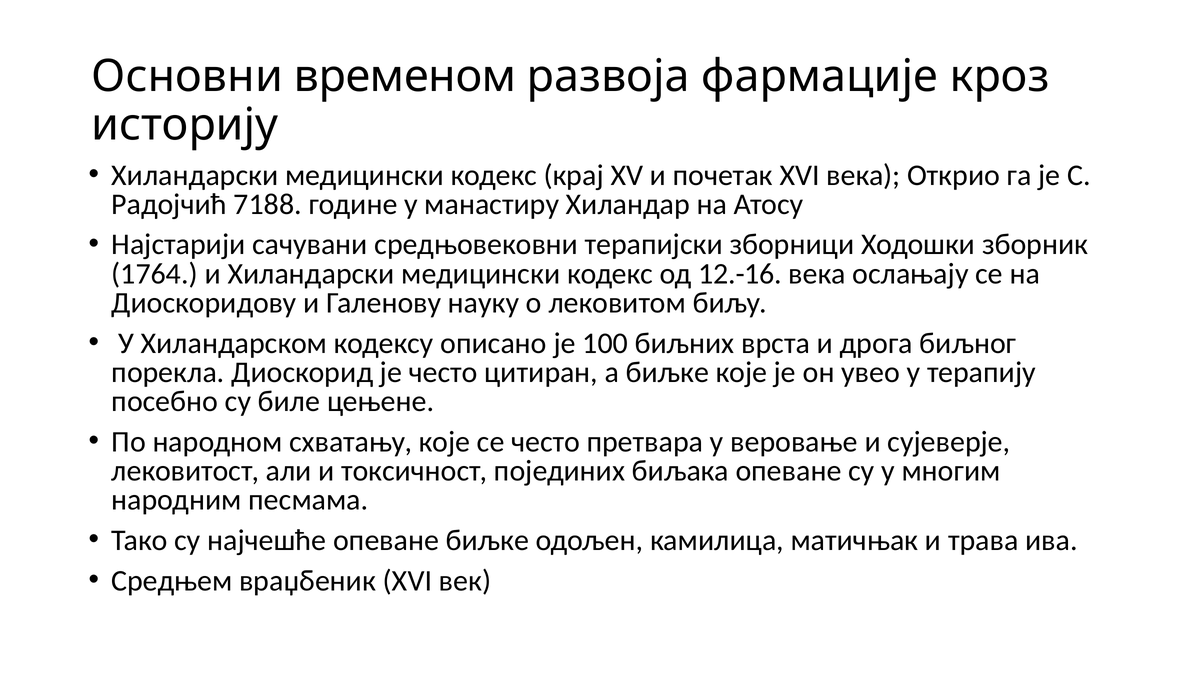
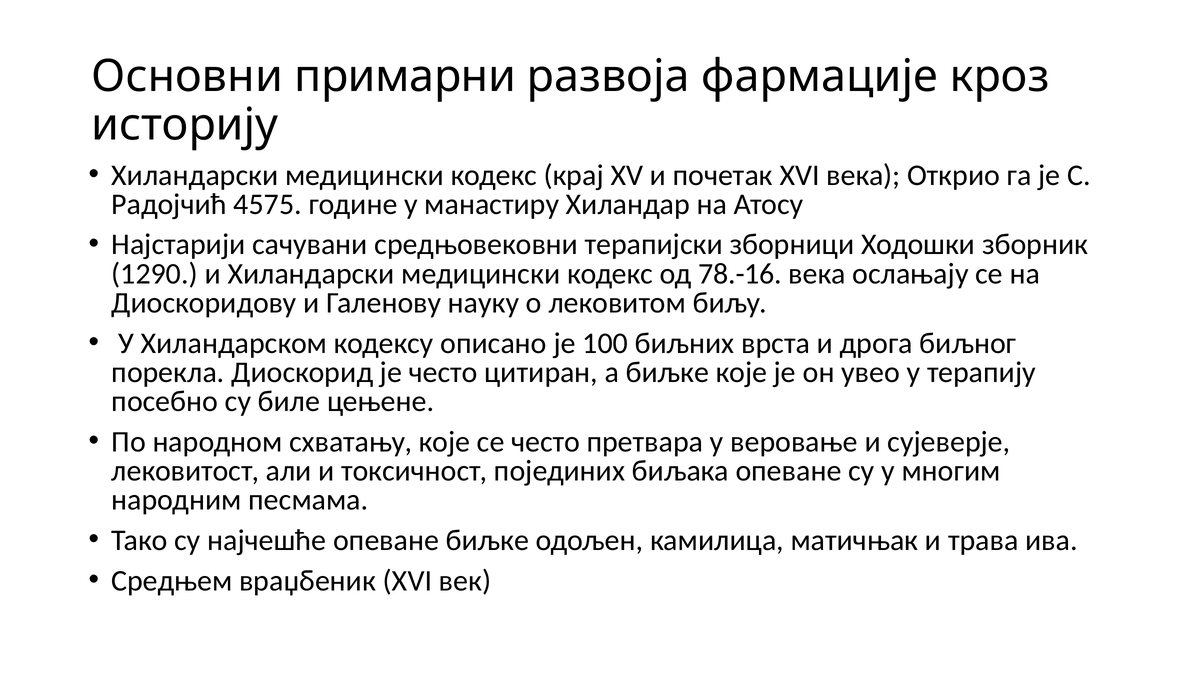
временом: временом -> примарни (405, 76)
7188: 7188 -> 4575 (268, 204)
1764: 1764 -> 1290 (155, 274)
12.-16: 12.-16 -> 78.-16 (740, 274)
